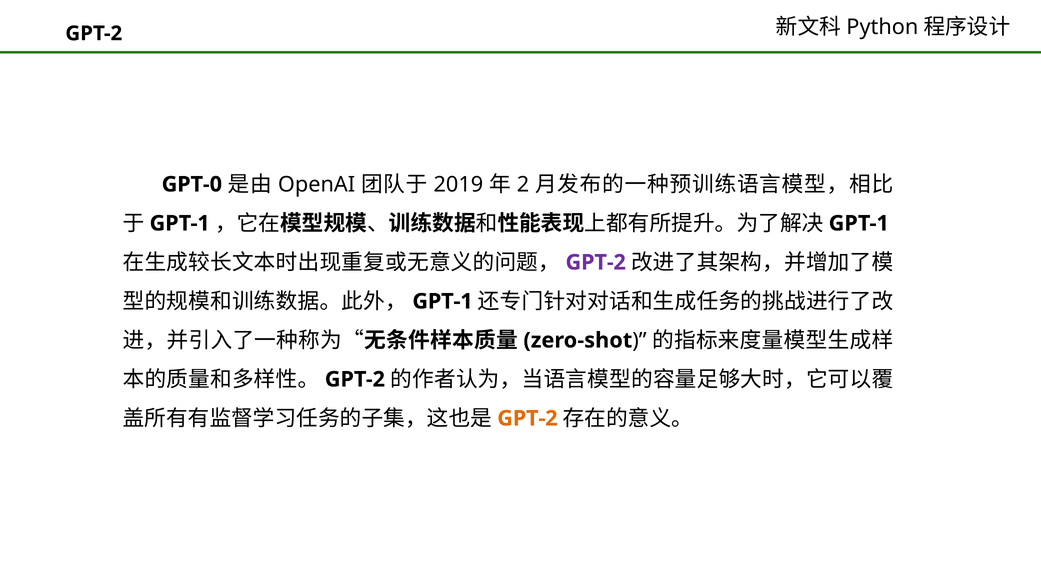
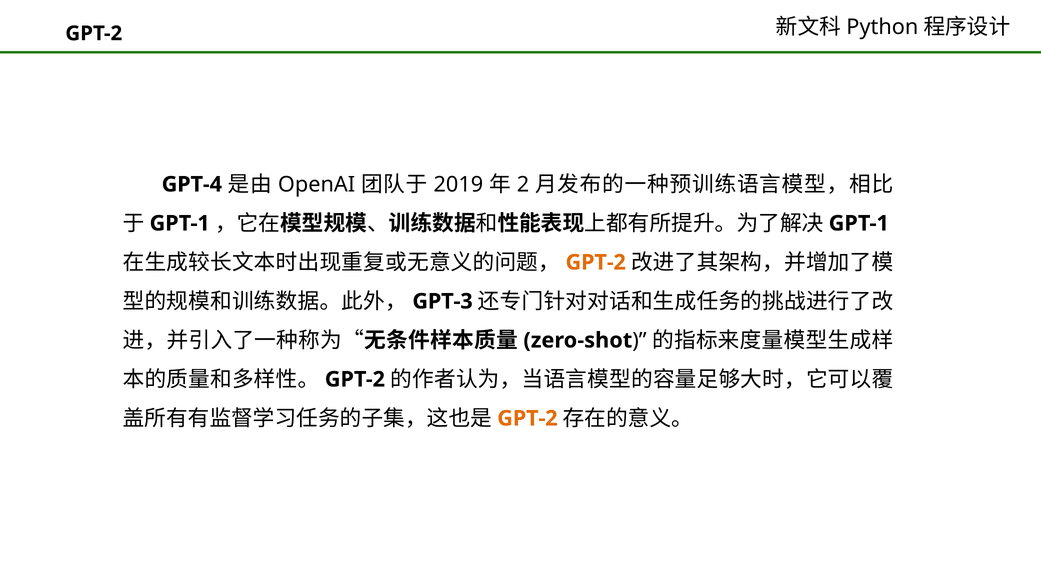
GPT-0: GPT-0 -> GPT-4 (192, 185)
GPT-2 colour: purple -> orange (596, 263)
GPT-1: GPT-1 -> GPT-3 (443, 302)
